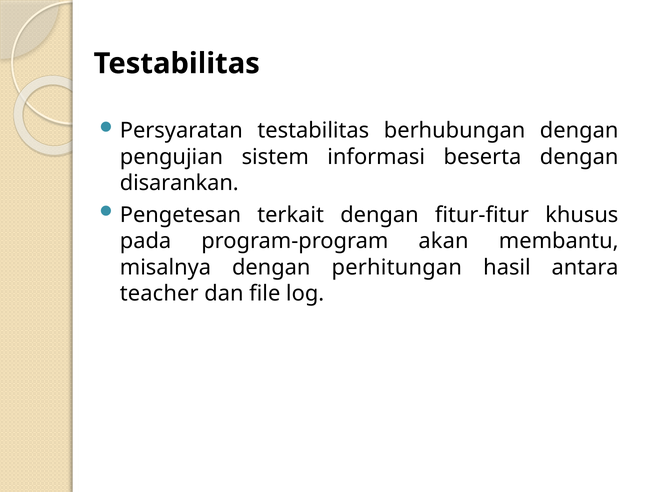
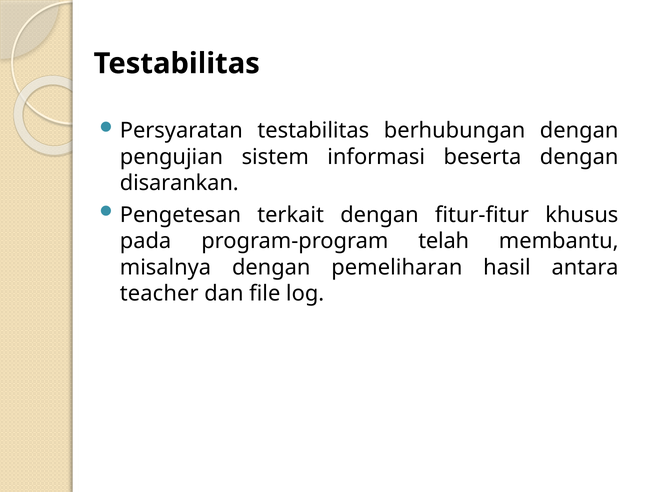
akan: akan -> telah (444, 241)
perhitungan: perhitungan -> pemeliharan (397, 267)
